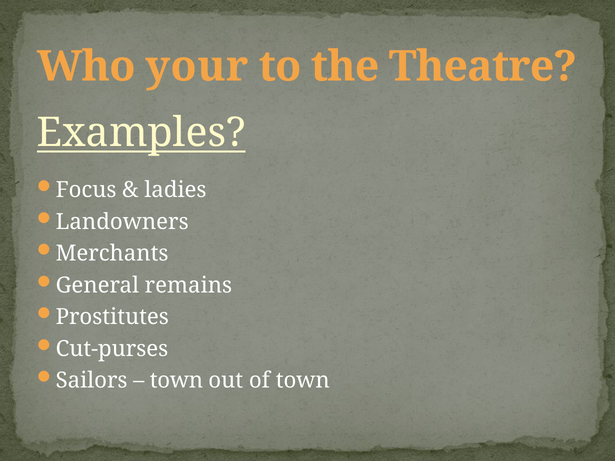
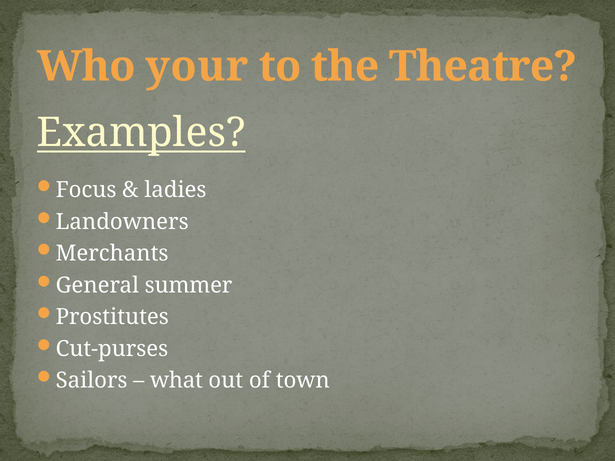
remains: remains -> summer (189, 285)
town: town -> what (176, 381)
